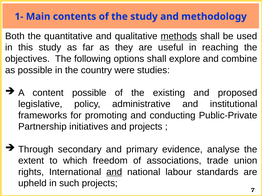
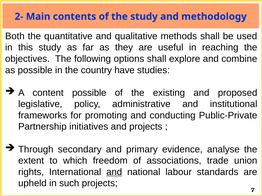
1-: 1- -> 2- (19, 17)
methods underline: present -> none (179, 36)
were: were -> have (125, 70)
